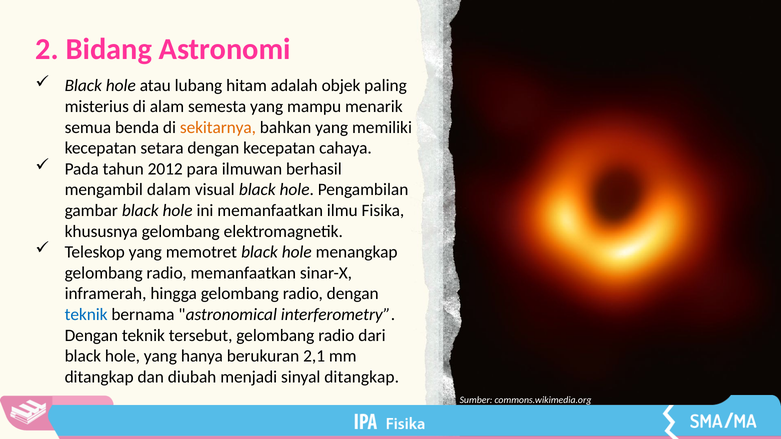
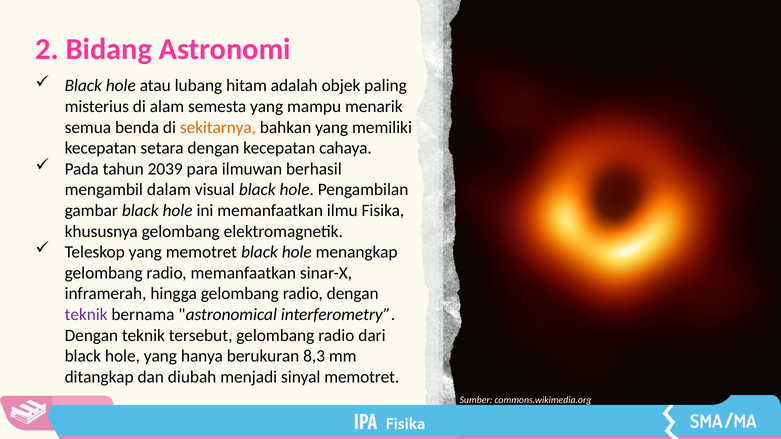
2012: 2012 -> 2039 (165, 169)
teknik colour: blue -> purple (86, 315)
2,1: 2,1 -> 8,3 (314, 356)
sinyal ditangkap: ditangkap -> memotret (362, 377)
